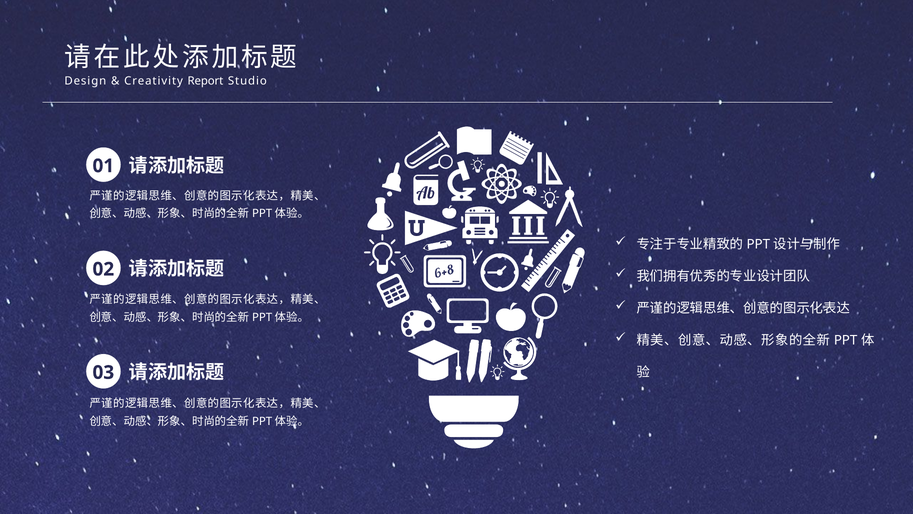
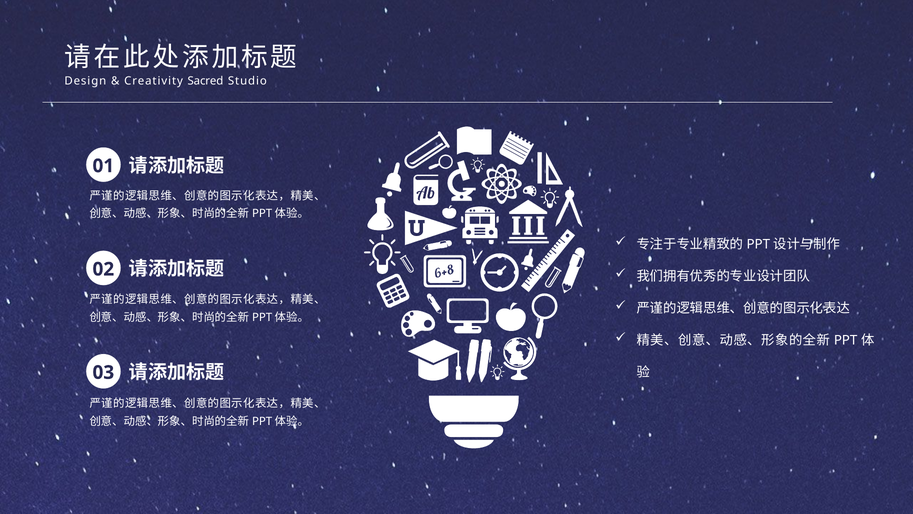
Report: Report -> Sacred (205, 81)
